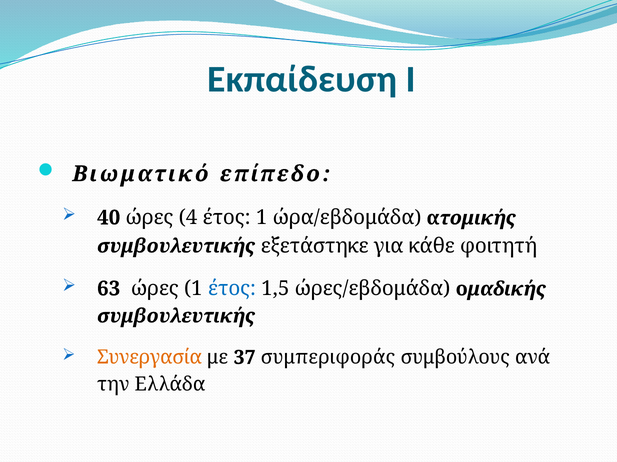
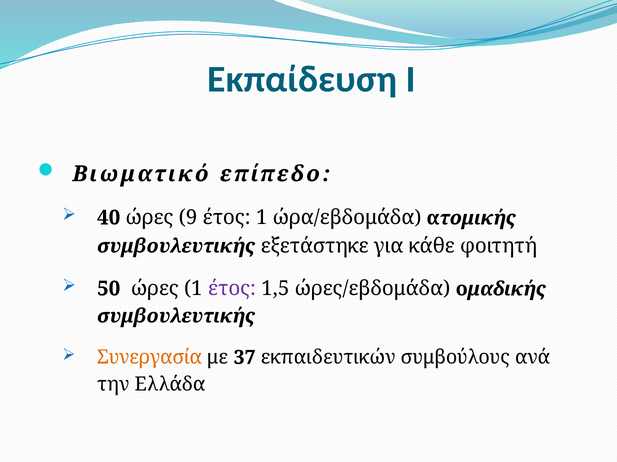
4: 4 -> 9 (188, 218)
63: 63 -> 50 (109, 289)
έτος colour: blue -> purple (232, 289)
συμπεριφοράς: συμπεριφοράς -> εκπαιδευτικών (328, 358)
